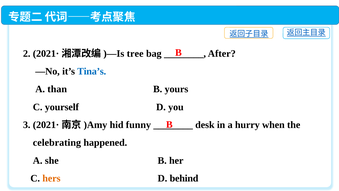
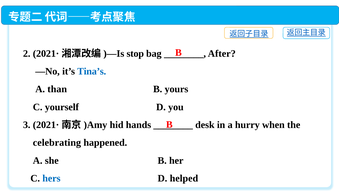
tree: tree -> stop (135, 53)
funny: funny -> hands (138, 125)
hers colour: orange -> blue (51, 178)
behind: behind -> helped (184, 178)
